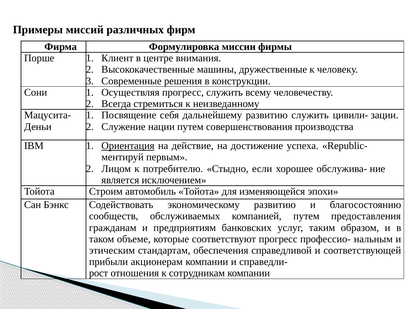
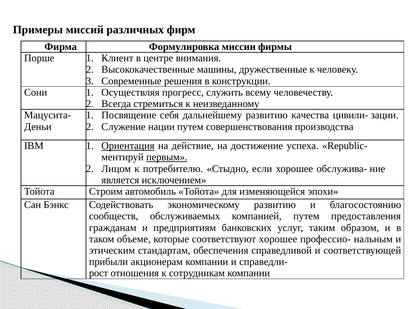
развитию служить: служить -> качества (310, 115)
первым underline: none -> present (167, 157)
соответствуют прогресс: прогресс -> хорошее (278, 239)
